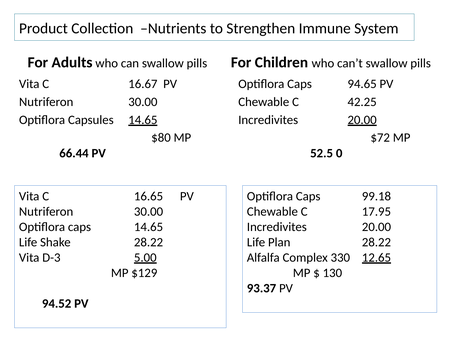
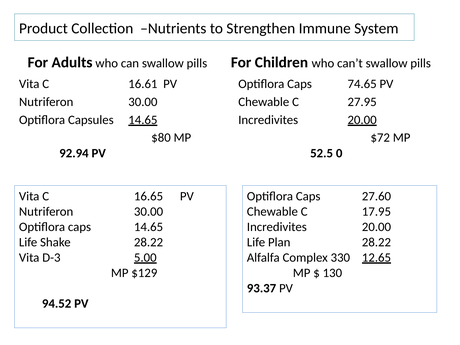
16.67: 16.67 -> 16.61 (143, 84)
94.65: 94.65 -> 74.65 (362, 84)
42.25: 42.25 -> 27.95 (362, 102)
66.44: 66.44 -> 92.94 (74, 153)
99.18: 99.18 -> 27.60 (376, 196)
